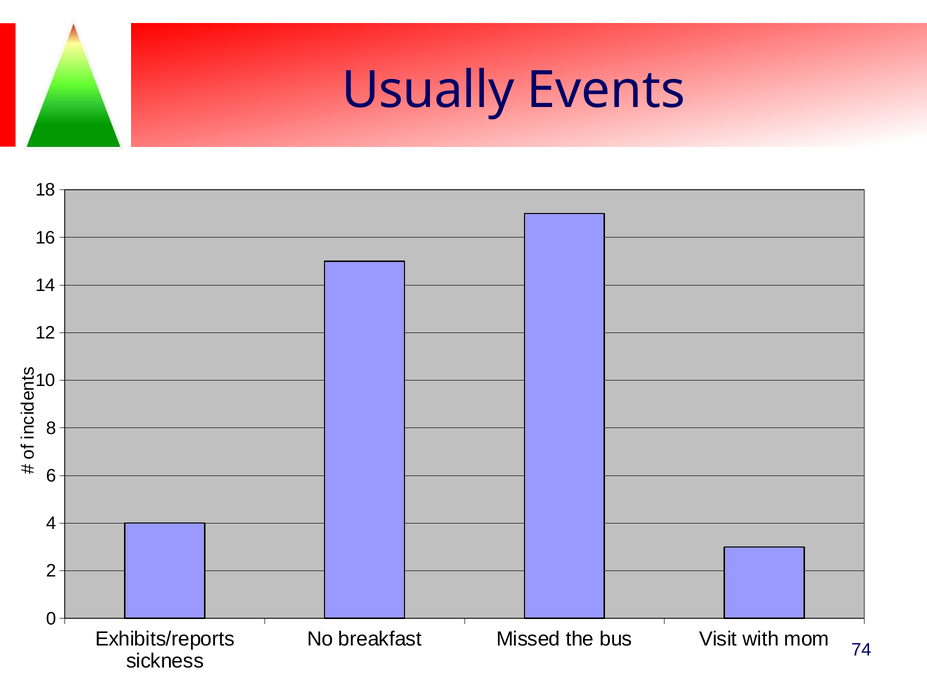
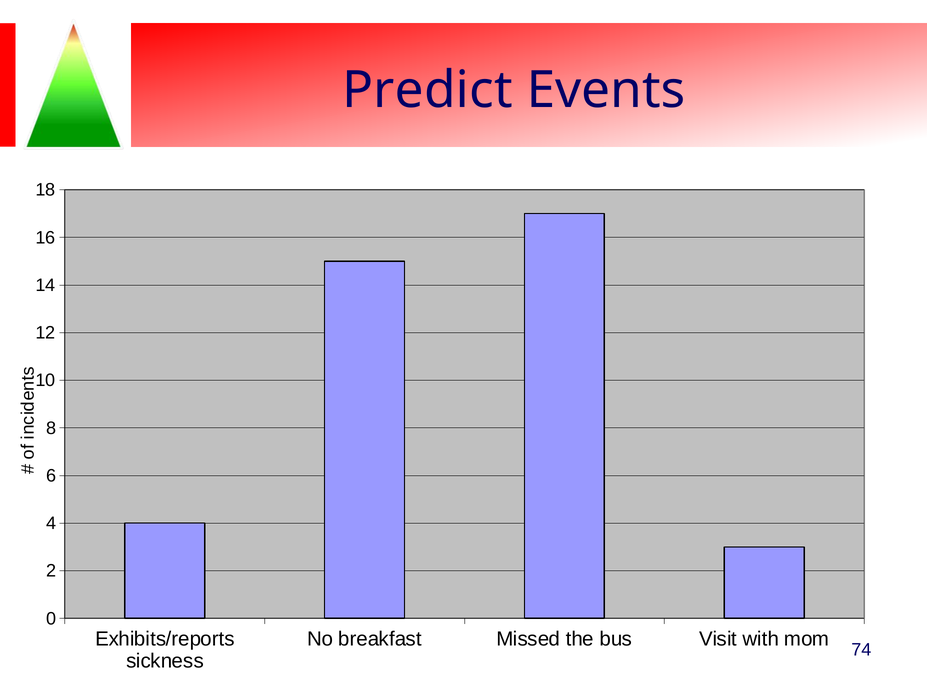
Usually: Usually -> Predict (428, 90)
